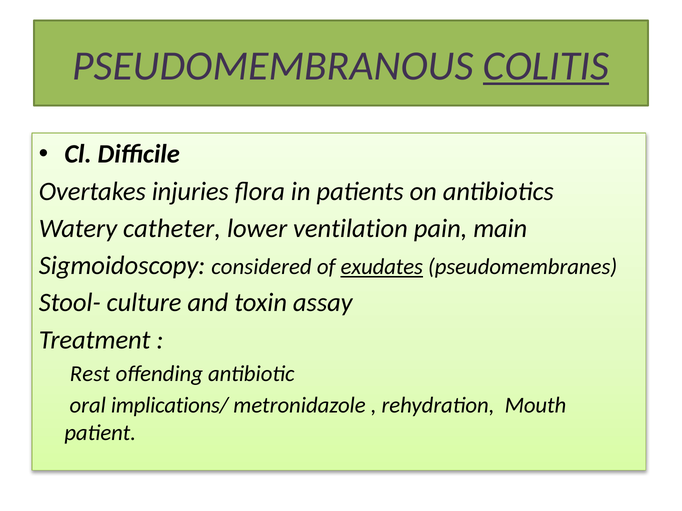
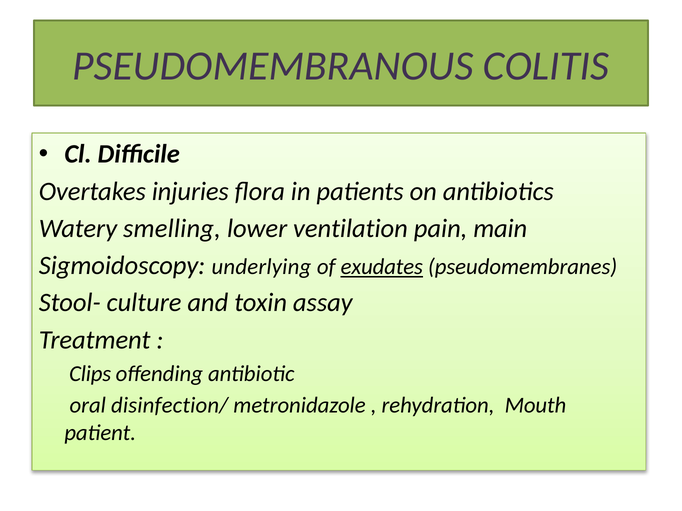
COLITIS underline: present -> none (546, 66)
catheter: catheter -> smelling (172, 229)
considered: considered -> underlying (261, 267)
Rest: Rest -> Clips (90, 374)
implications/: implications/ -> disinfection/ (170, 406)
